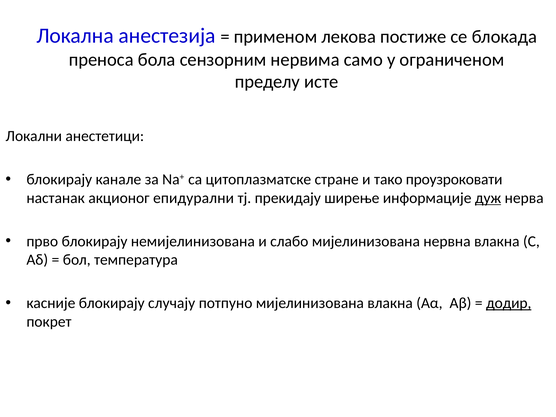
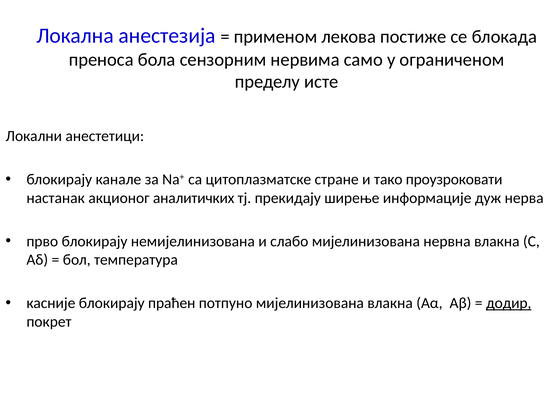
епидурални: епидурални -> аналитичких (194, 198)
дуж underline: present -> none (488, 198)
случају: случају -> праћен (172, 303)
